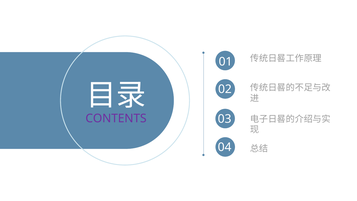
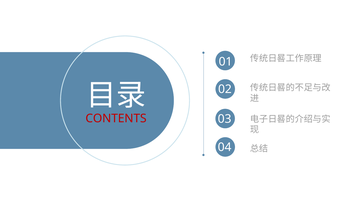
CONTENTS colour: purple -> red (116, 118)
